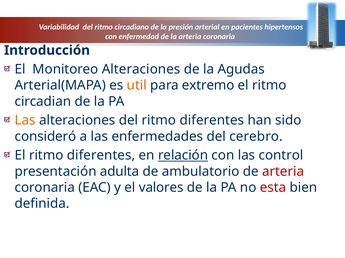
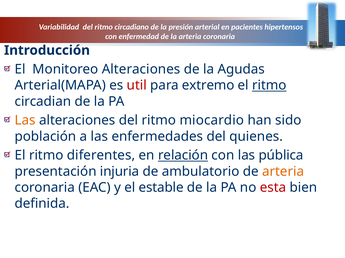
util colour: orange -> red (137, 86)
ritmo underline: none -> present (269, 86)
del ritmo diferentes: diferentes -> miocardio (212, 121)
consideró: consideró -> población (45, 137)
cerebro: cerebro -> quienes (256, 137)
control: control -> pública (281, 156)
adulta: adulta -> injuria (120, 172)
arteria colour: red -> orange (283, 172)
valores: valores -> estable (161, 188)
